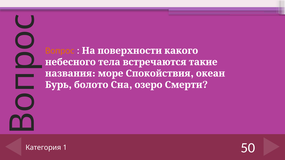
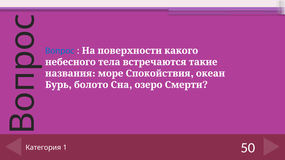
Вопрос colour: orange -> blue (60, 51)
